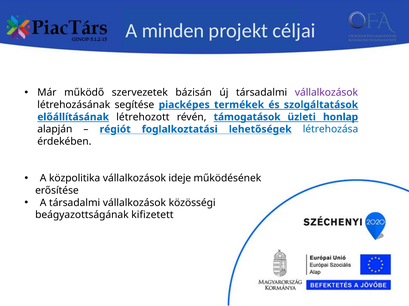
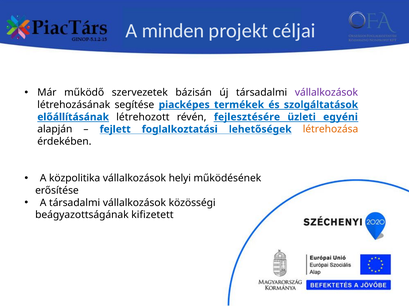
támogatások: támogatások -> fejlesztésére (247, 117)
honlap: honlap -> egyéni (341, 117)
régiót: régiót -> fejlett (115, 130)
létrehozása colour: blue -> orange (331, 130)
ideje: ideje -> helyi (180, 179)
